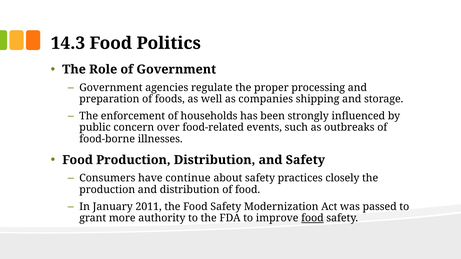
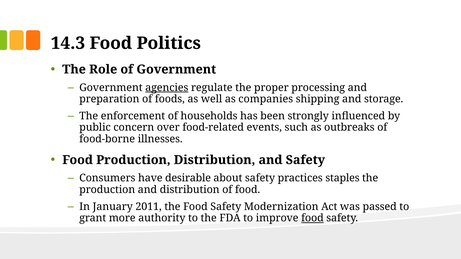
agencies underline: none -> present (167, 88)
continue: continue -> desirable (188, 178)
closely: closely -> staples (342, 178)
